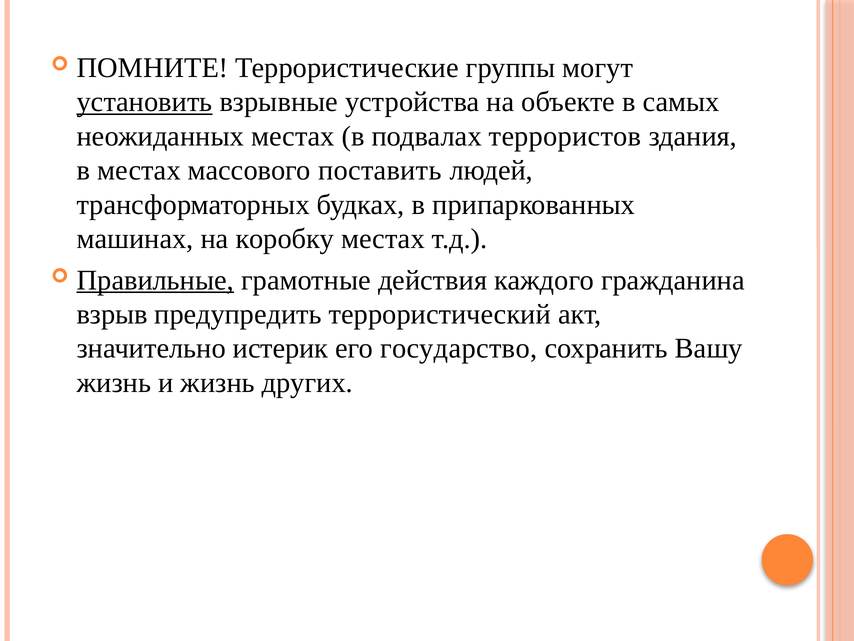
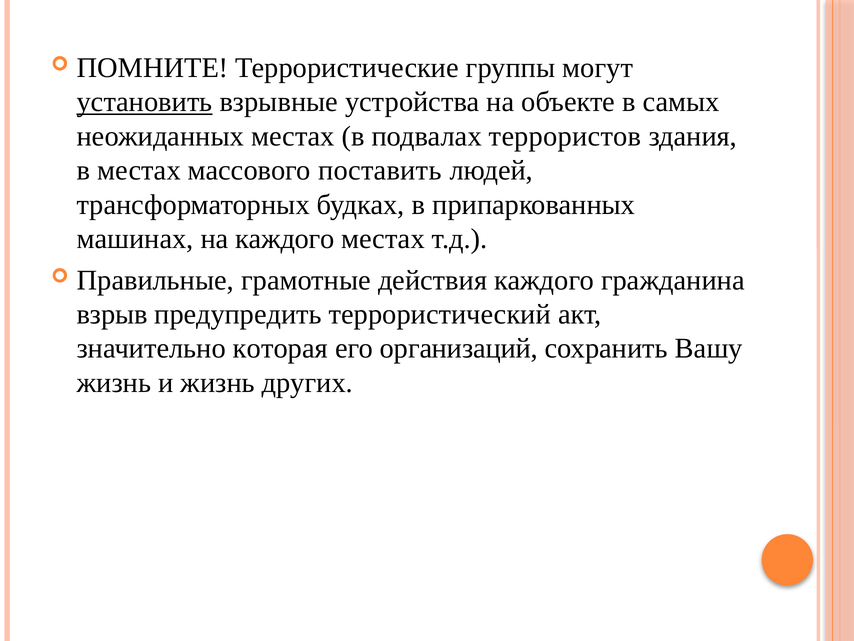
на коробку: коробку -> каждого (285, 239)
Правильные underline: present -> none (155, 280)
истерик: истерик -> которая (280, 348)
государство: государство -> организаций (459, 348)
